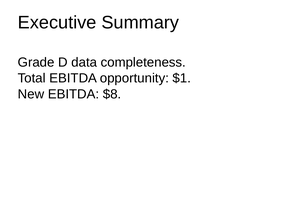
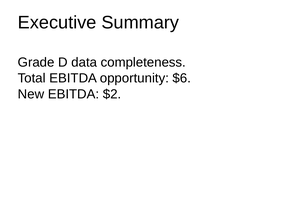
$1: $1 -> $6 (182, 78)
$8: $8 -> $2 (112, 94)
